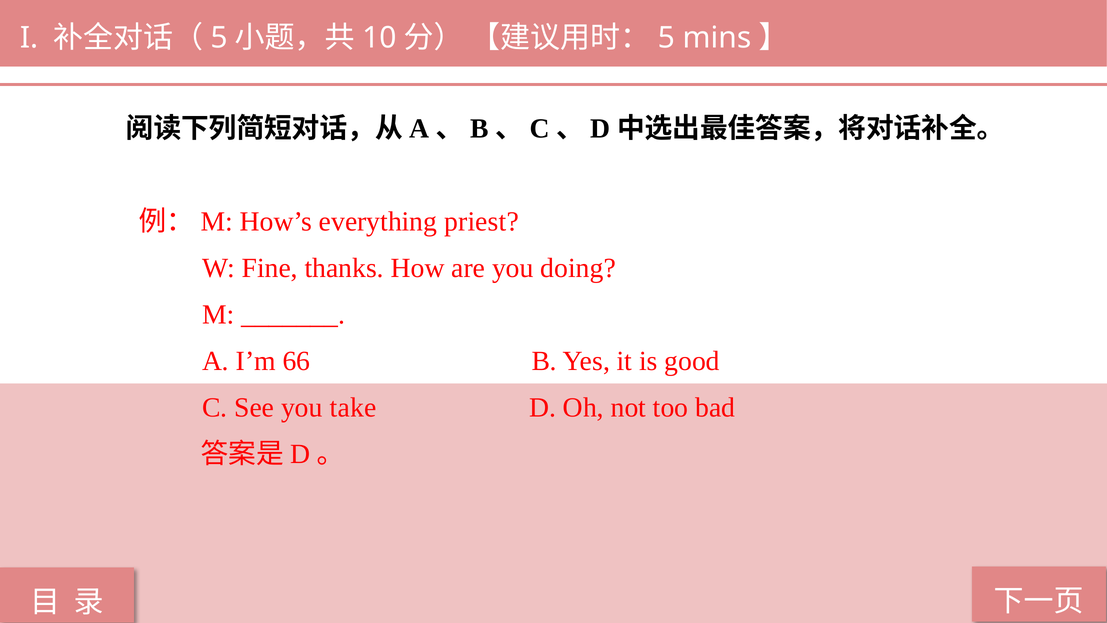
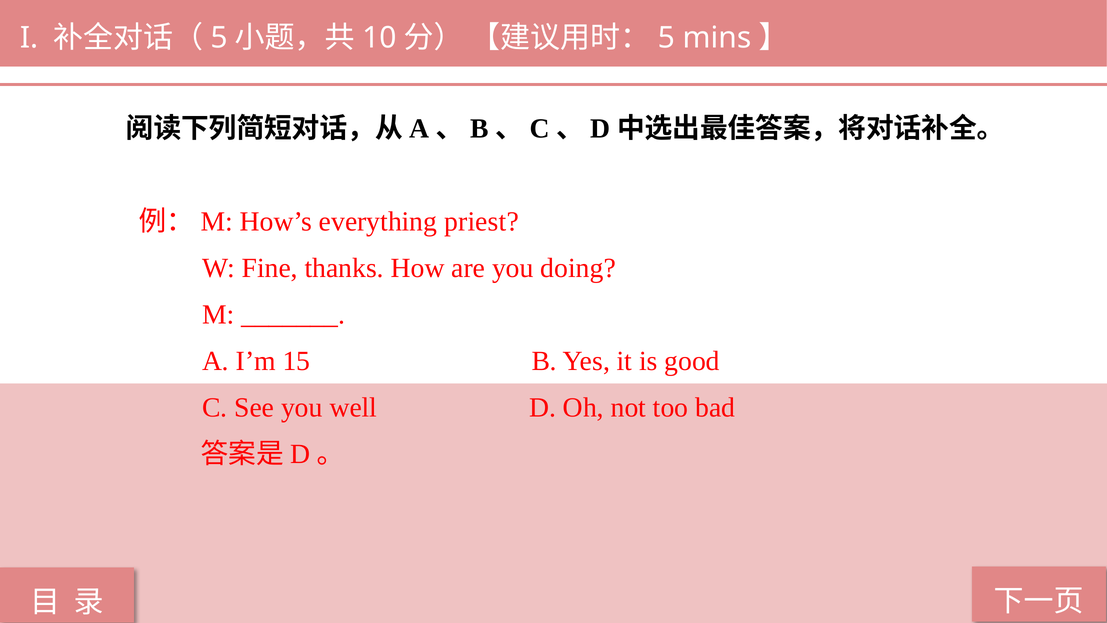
66: 66 -> 15 (296, 361)
take: take -> well (353, 407)
